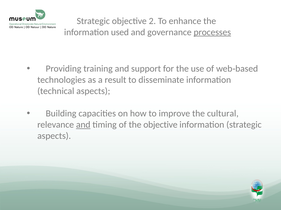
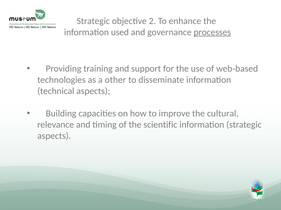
result: result -> other (115, 80)
and underline: present -> none (83, 125)
the objective: objective -> scientific (160, 125)
